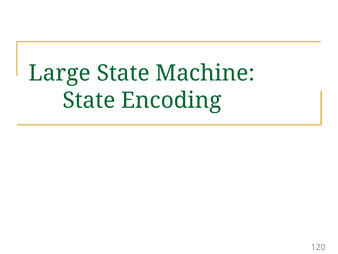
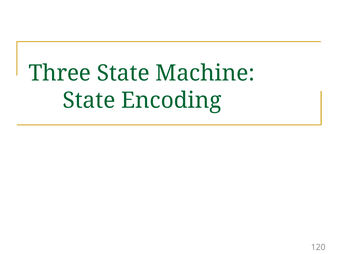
Large: Large -> Three (60, 73)
